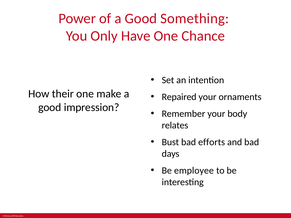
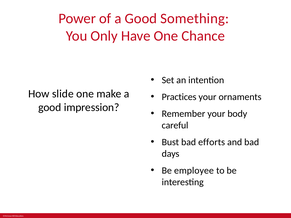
their: their -> slide (63, 94)
Repaired: Repaired -> Practices (179, 97)
relates: relates -> careful (175, 125)
